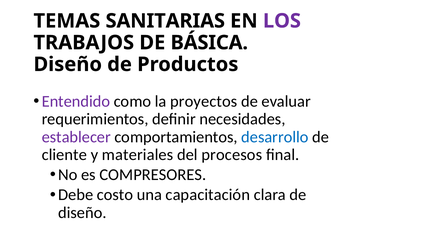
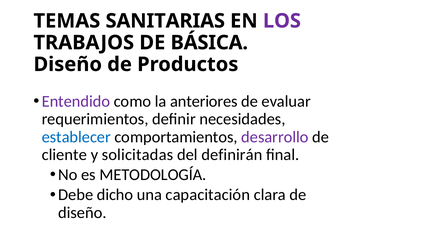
proyectos: proyectos -> anteriores (204, 101)
establecer colour: purple -> blue (76, 137)
desarrollo colour: blue -> purple (275, 137)
materiales: materiales -> solicitadas (138, 155)
procesos: procesos -> definirán (232, 155)
COMPRESORES: COMPRESORES -> METODOLOGÍA (153, 175)
costo: costo -> dicho (115, 195)
